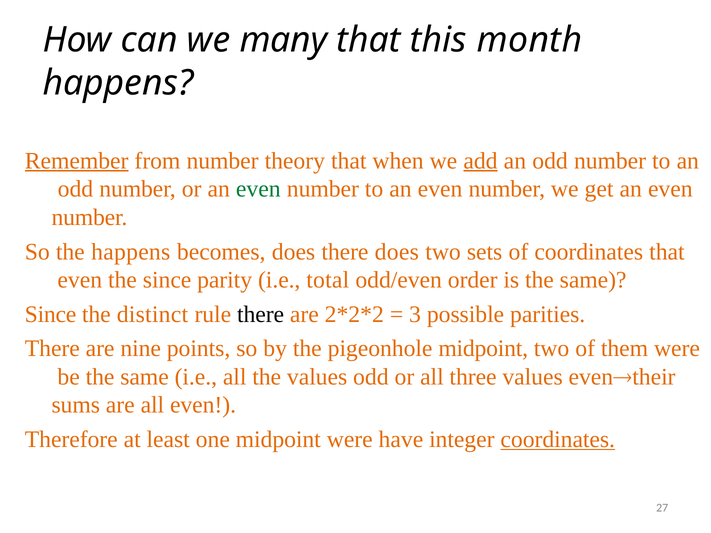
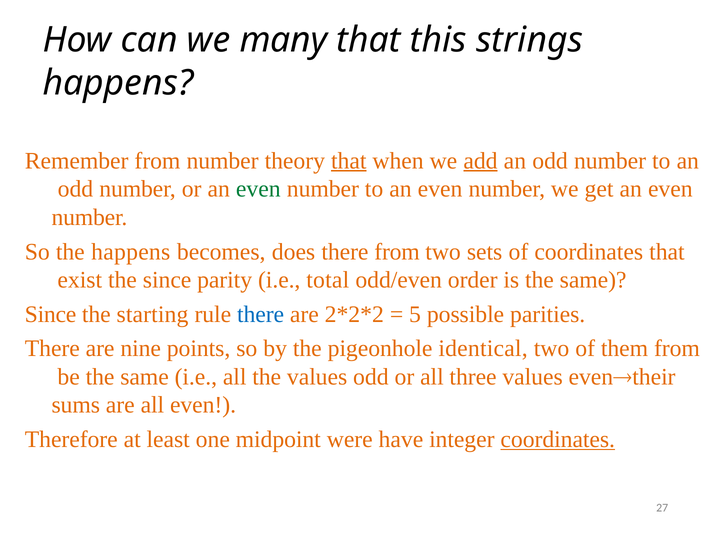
month: month -> strings (530, 40)
Remember underline: present -> none (77, 161)
that underline: none -> present (349, 161)
there does: does -> from (397, 252)
even: even -> exist (80, 280)
distinct: distinct -> starting (153, 314)
there colour: black -> blue (261, 314)
3: 3 -> 5 (415, 314)
pigeonhole midpoint: midpoint -> identical (483, 348)
them were: were -> from (677, 348)
